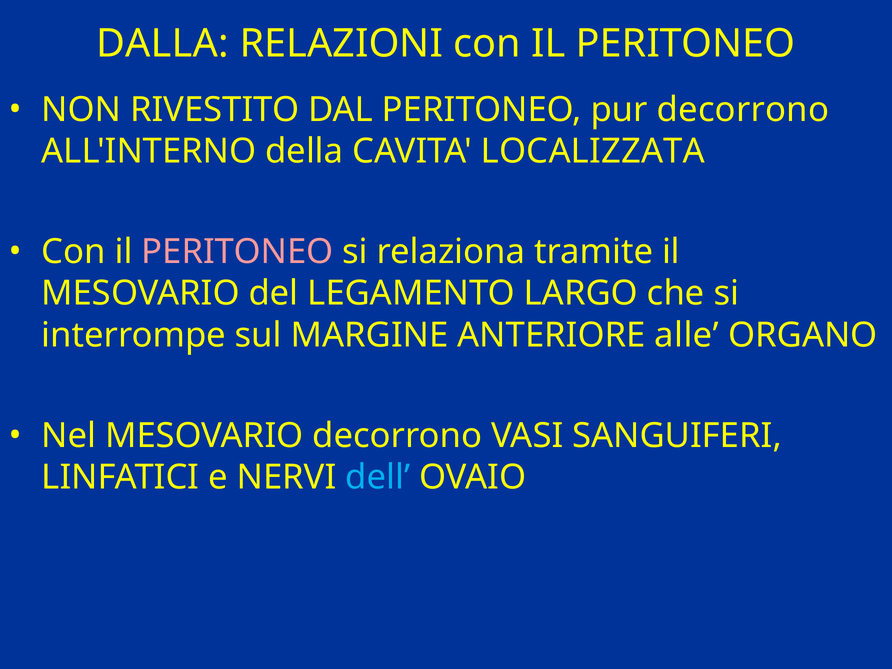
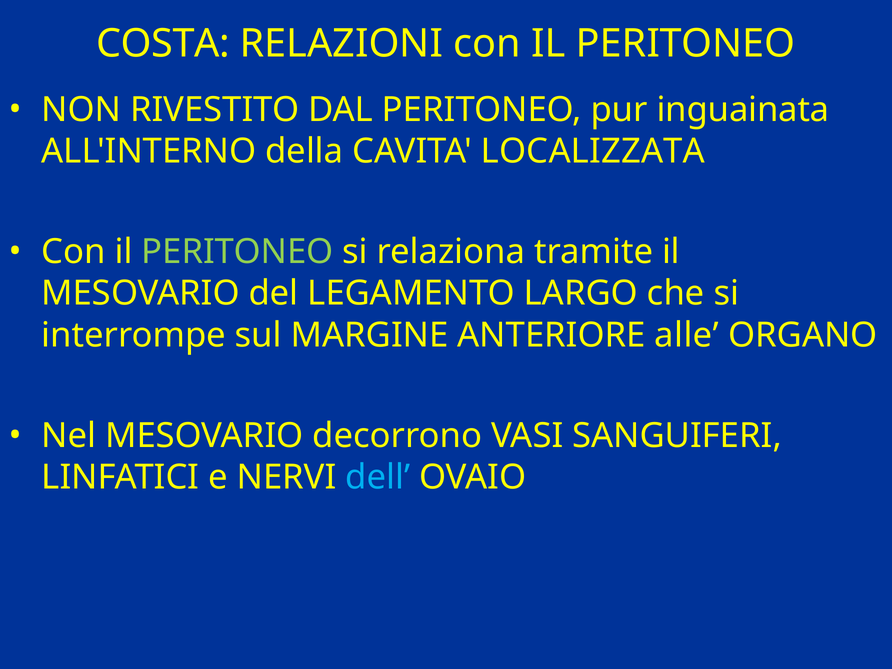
DALLA: DALLA -> COSTA (163, 44)
pur decorrono: decorrono -> inguainata (743, 110)
PERITONEO colour: pink -> light green (237, 252)
